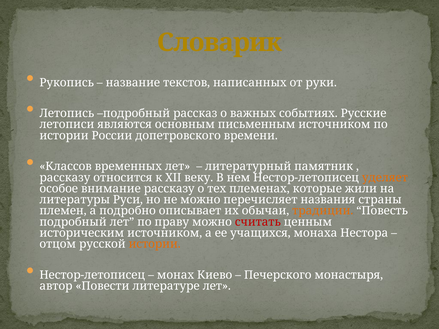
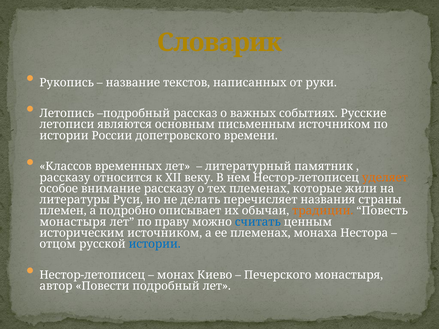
не можно: можно -> делать (200, 200)
подробный: подробный -> монастыря (73, 222)
считать colour: red -> blue (258, 222)
ее учащихся: учащихся -> племенах (260, 233)
истории colour: orange -> blue (155, 244)
Повести литературе: литературе -> подробный (166, 286)
